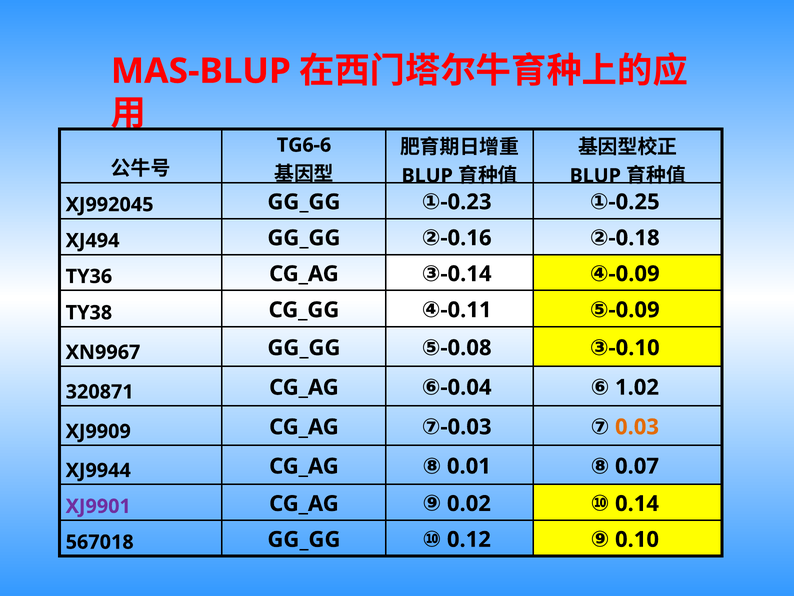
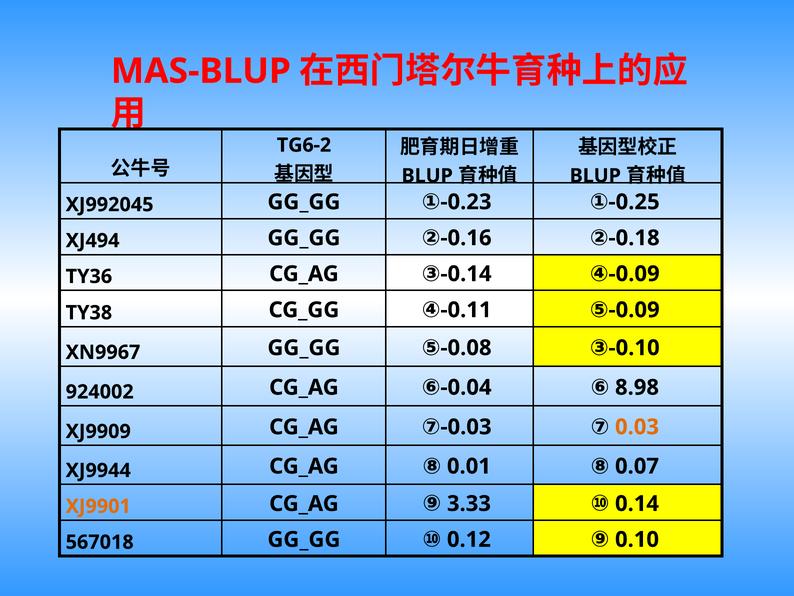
TG6-6: TG6-6 -> TG6-2 (304, 145)
320871: 320871 -> 924002 (100, 392)
1.02: 1.02 -> 8.98 (637, 387)
XJ9901 colour: purple -> orange (98, 506)
0.02: 0.02 -> 3.33 (469, 503)
